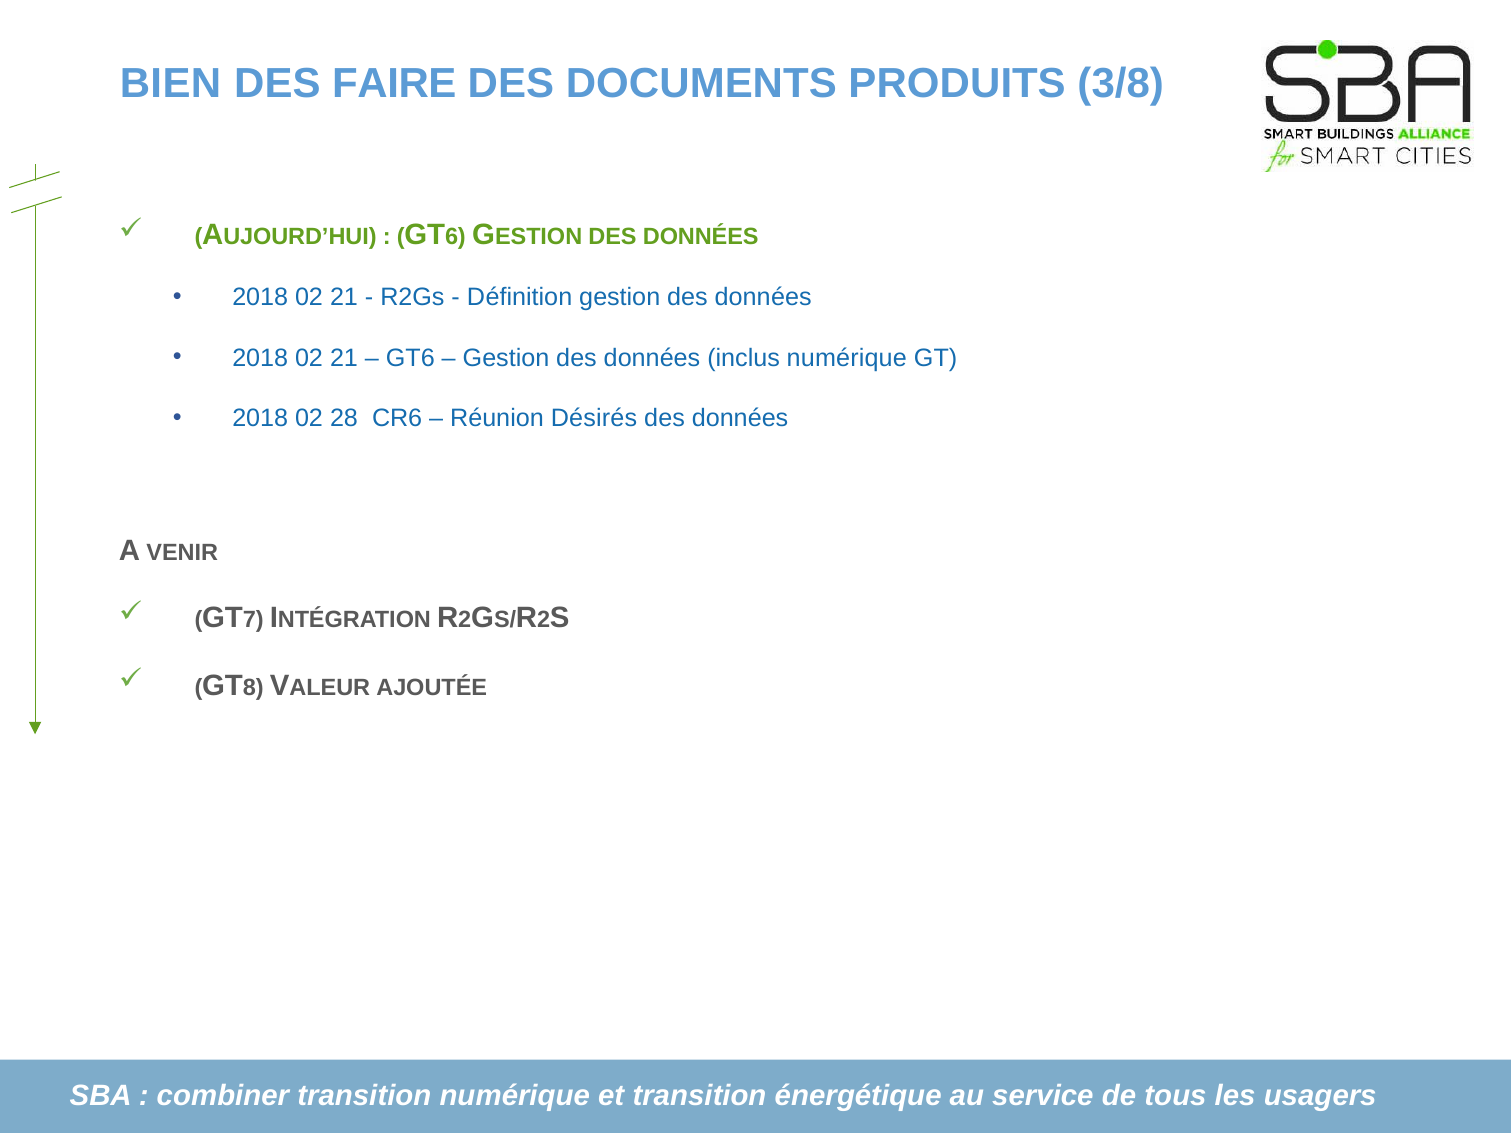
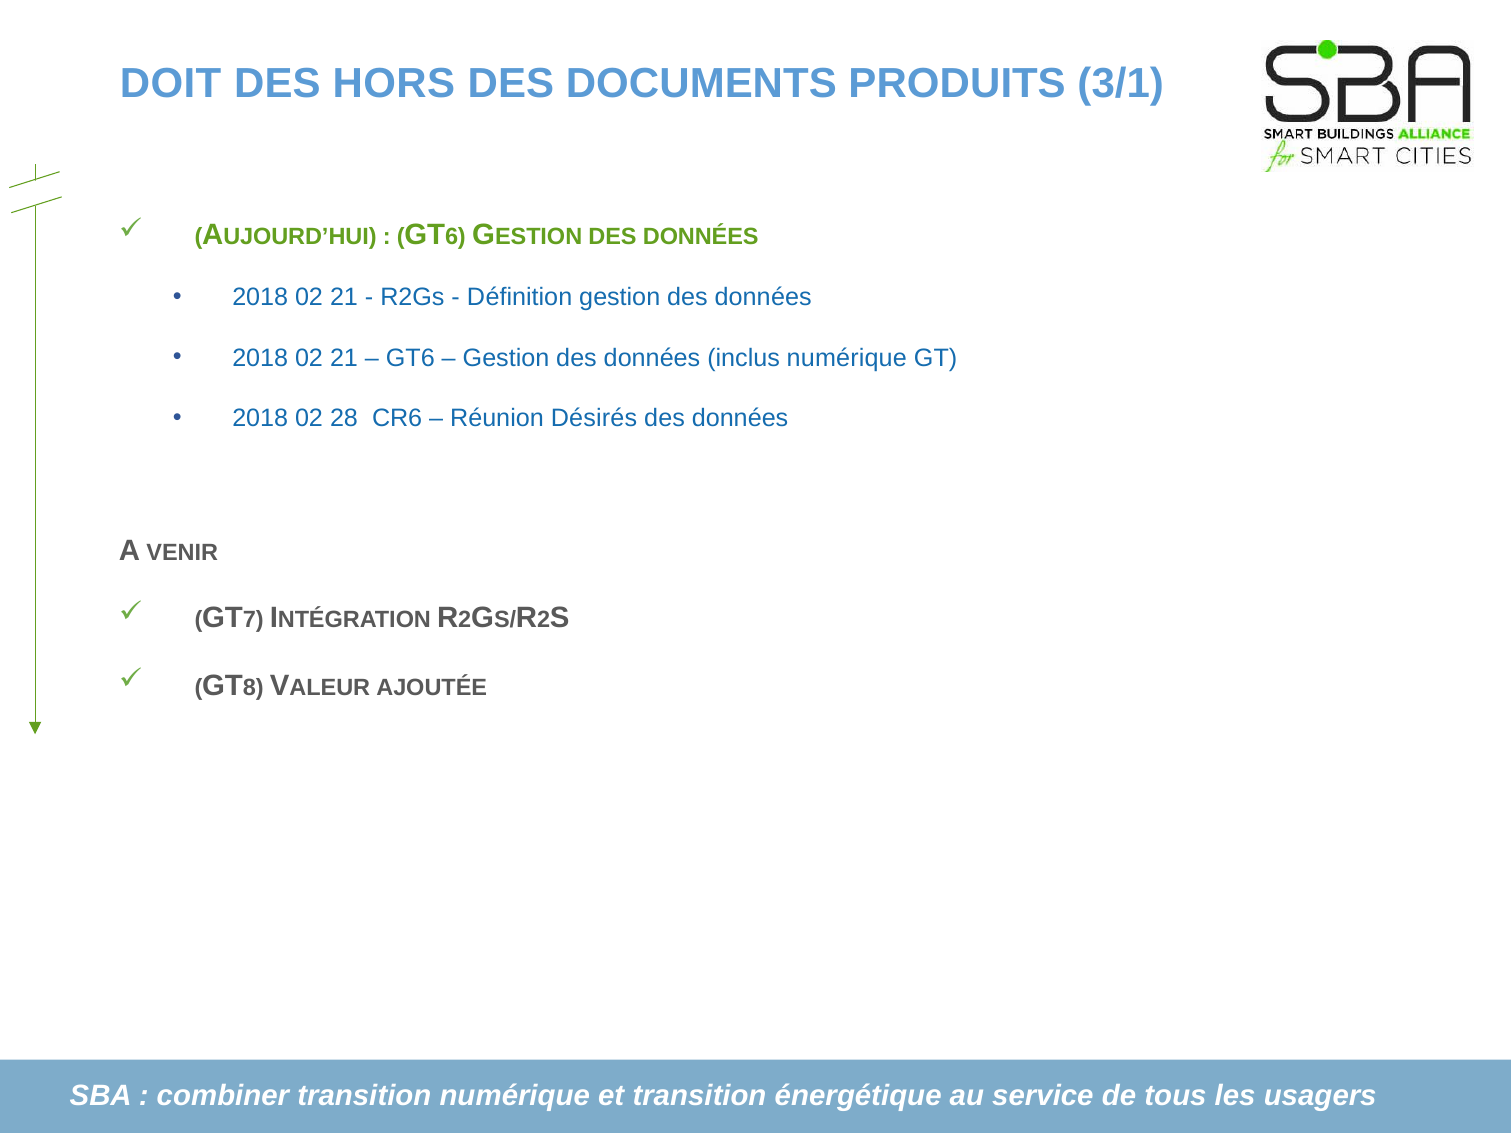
BIEN: BIEN -> DOIT (171, 84)
FAIRE: FAIRE -> HORS (394, 84)
3/8: 3/8 -> 3/1 (1121, 84)
